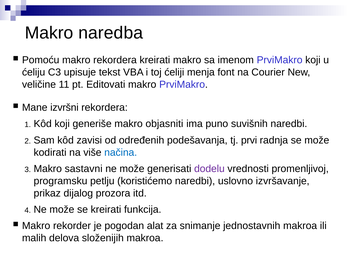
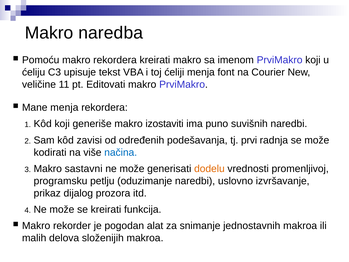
Mane izvršni: izvršni -> menja (64, 107)
objasniti: objasniti -> izostaviti (164, 124)
dodelu colour: purple -> orange (209, 169)
koristićemo: koristićemo -> oduzimanje (145, 181)
